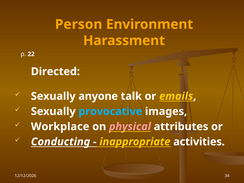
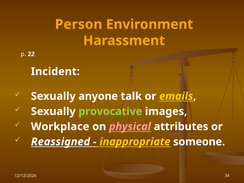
Directed: Directed -> Incident (55, 72)
provocative colour: light blue -> light green (110, 111)
Conducting: Conducting -> Reassigned (61, 142)
activities: activities -> someone (199, 142)
